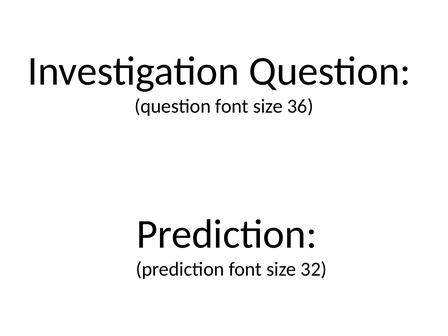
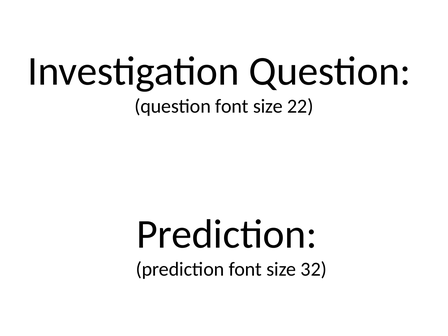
36: 36 -> 22 (300, 106)
